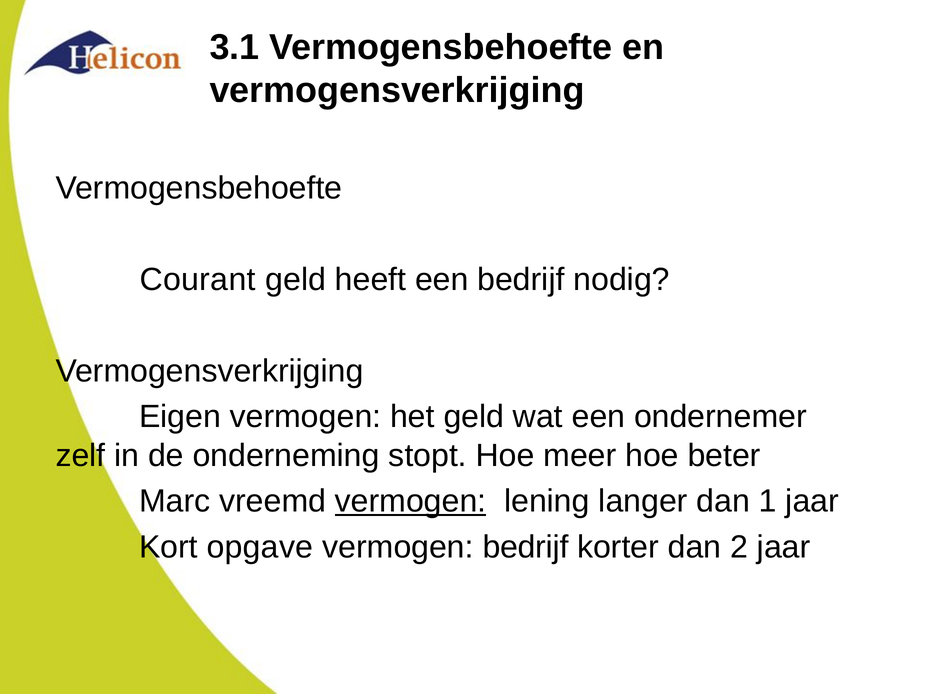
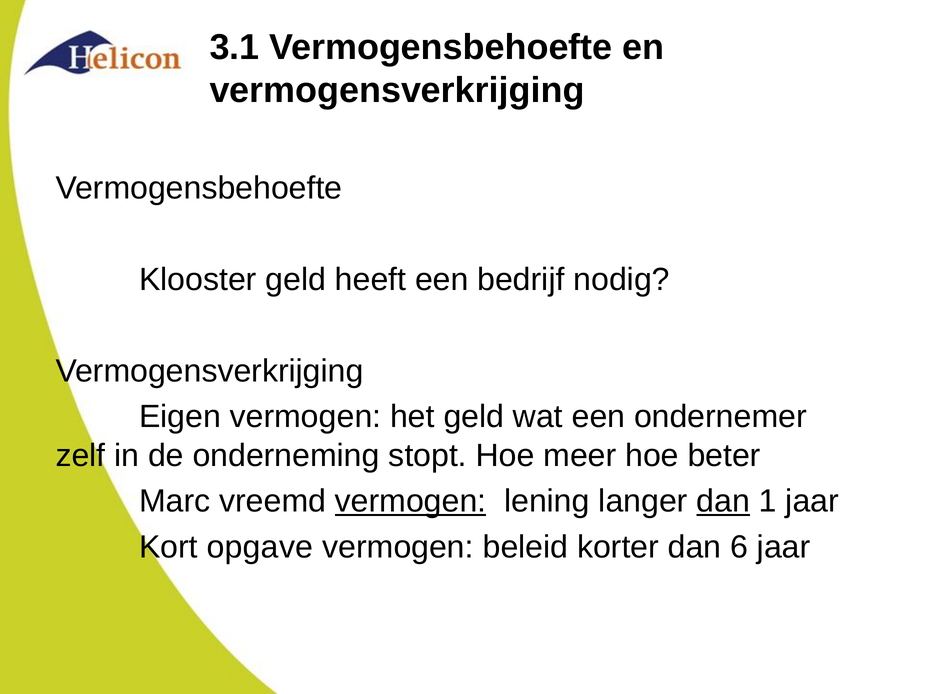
Courant: Courant -> Klooster (198, 280)
dan underline: none -> present (723, 501)
vermogen bedrijf: bedrijf -> beleid (525, 547)
2: 2 -> 6 (739, 547)
